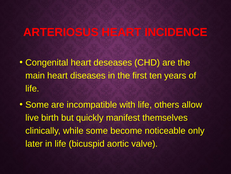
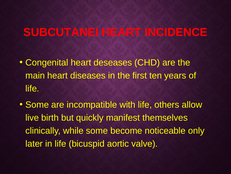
ARTERIOSUS: ARTERIOSUS -> SUBCUTANEI (61, 32)
